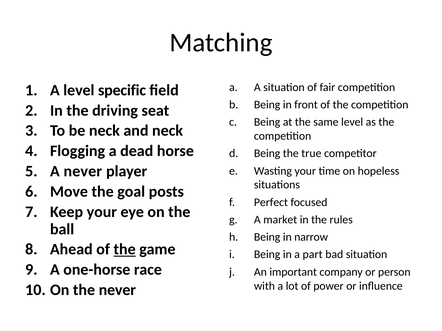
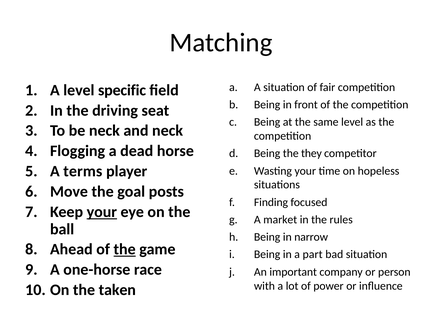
true: true -> they (311, 154)
A never: never -> terms (83, 172)
Perfect: Perfect -> Finding (271, 203)
your underline: none -> present (102, 212)
the never: never -> taken (117, 290)
